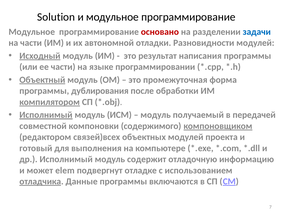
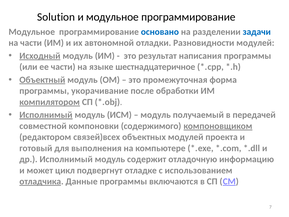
основано colour: red -> blue (160, 32)
программировании: программировании -> шестнадцатеричное (155, 67)
дублирования: дублирования -> укорачивание (100, 91)
elem: elem -> цикл (65, 170)
